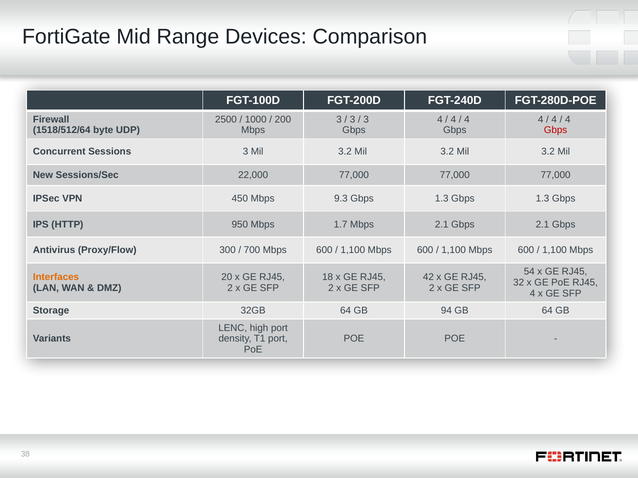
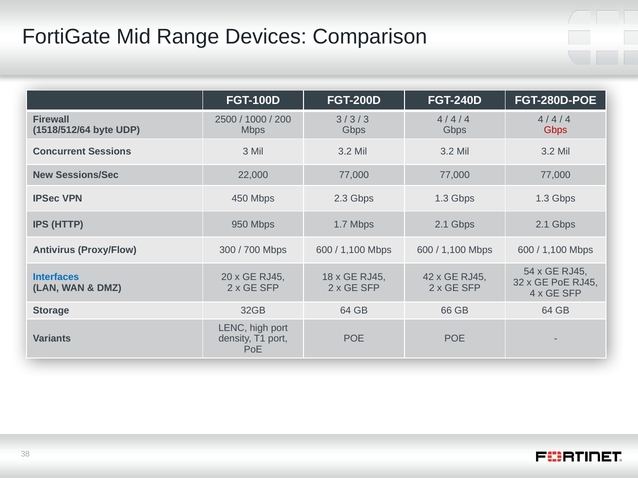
9.3: 9.3 -> 2.3 (341, 199)
Interfaces colour: orange -> blue (56, 277)
94: 94 -> 66 (446, 311)
